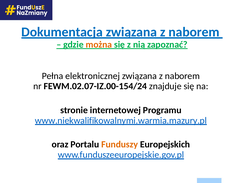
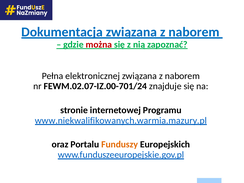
można colour: orange -> red (99, 45)
FEWM.02.07-IZ.00-154/24: FEWM.02.07-IZ.00-154/24 -> FEWM.02.07-IZ.00-701/24 (95, 86)
www.niekwalifikowalnymi.warmia.mazury.pl: www.niekwalifikowalnymi.warmia.mazury.pl -> www.niekwalifikowanych.warmia.mazury.pl (121, 120)
